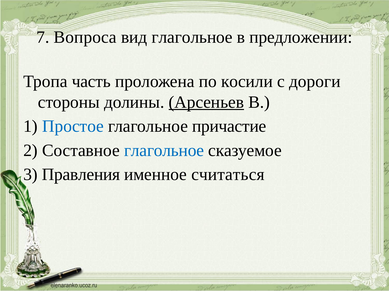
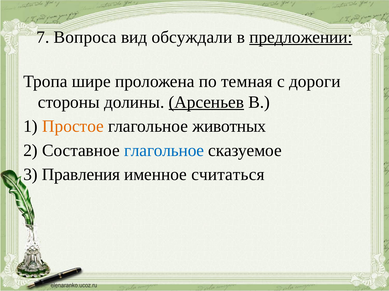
вид глагольное: глагольное -> обсуждали (192, 37)
предложении underline: none -> present (301, 37)
часть: часть -> шире (91, 82)
косили: косили -> темная (247, 82)
Простое colour: blue -> orange (73, 127)
причастие: причастие -> животных (229, 127)
